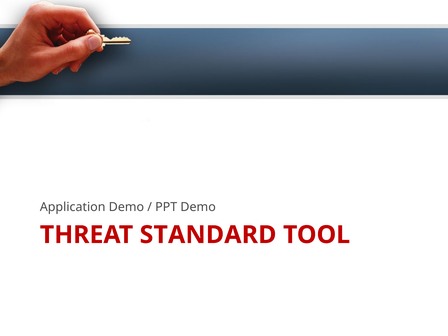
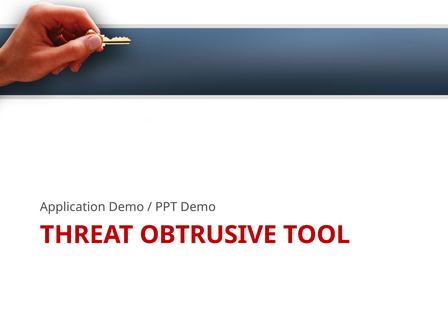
STANDARD: STANDARD -> OBTRUSIVE (208, 235)
